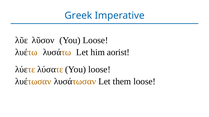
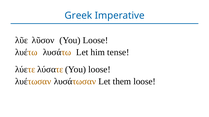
aorist: aorist -> tense (118, 52)
